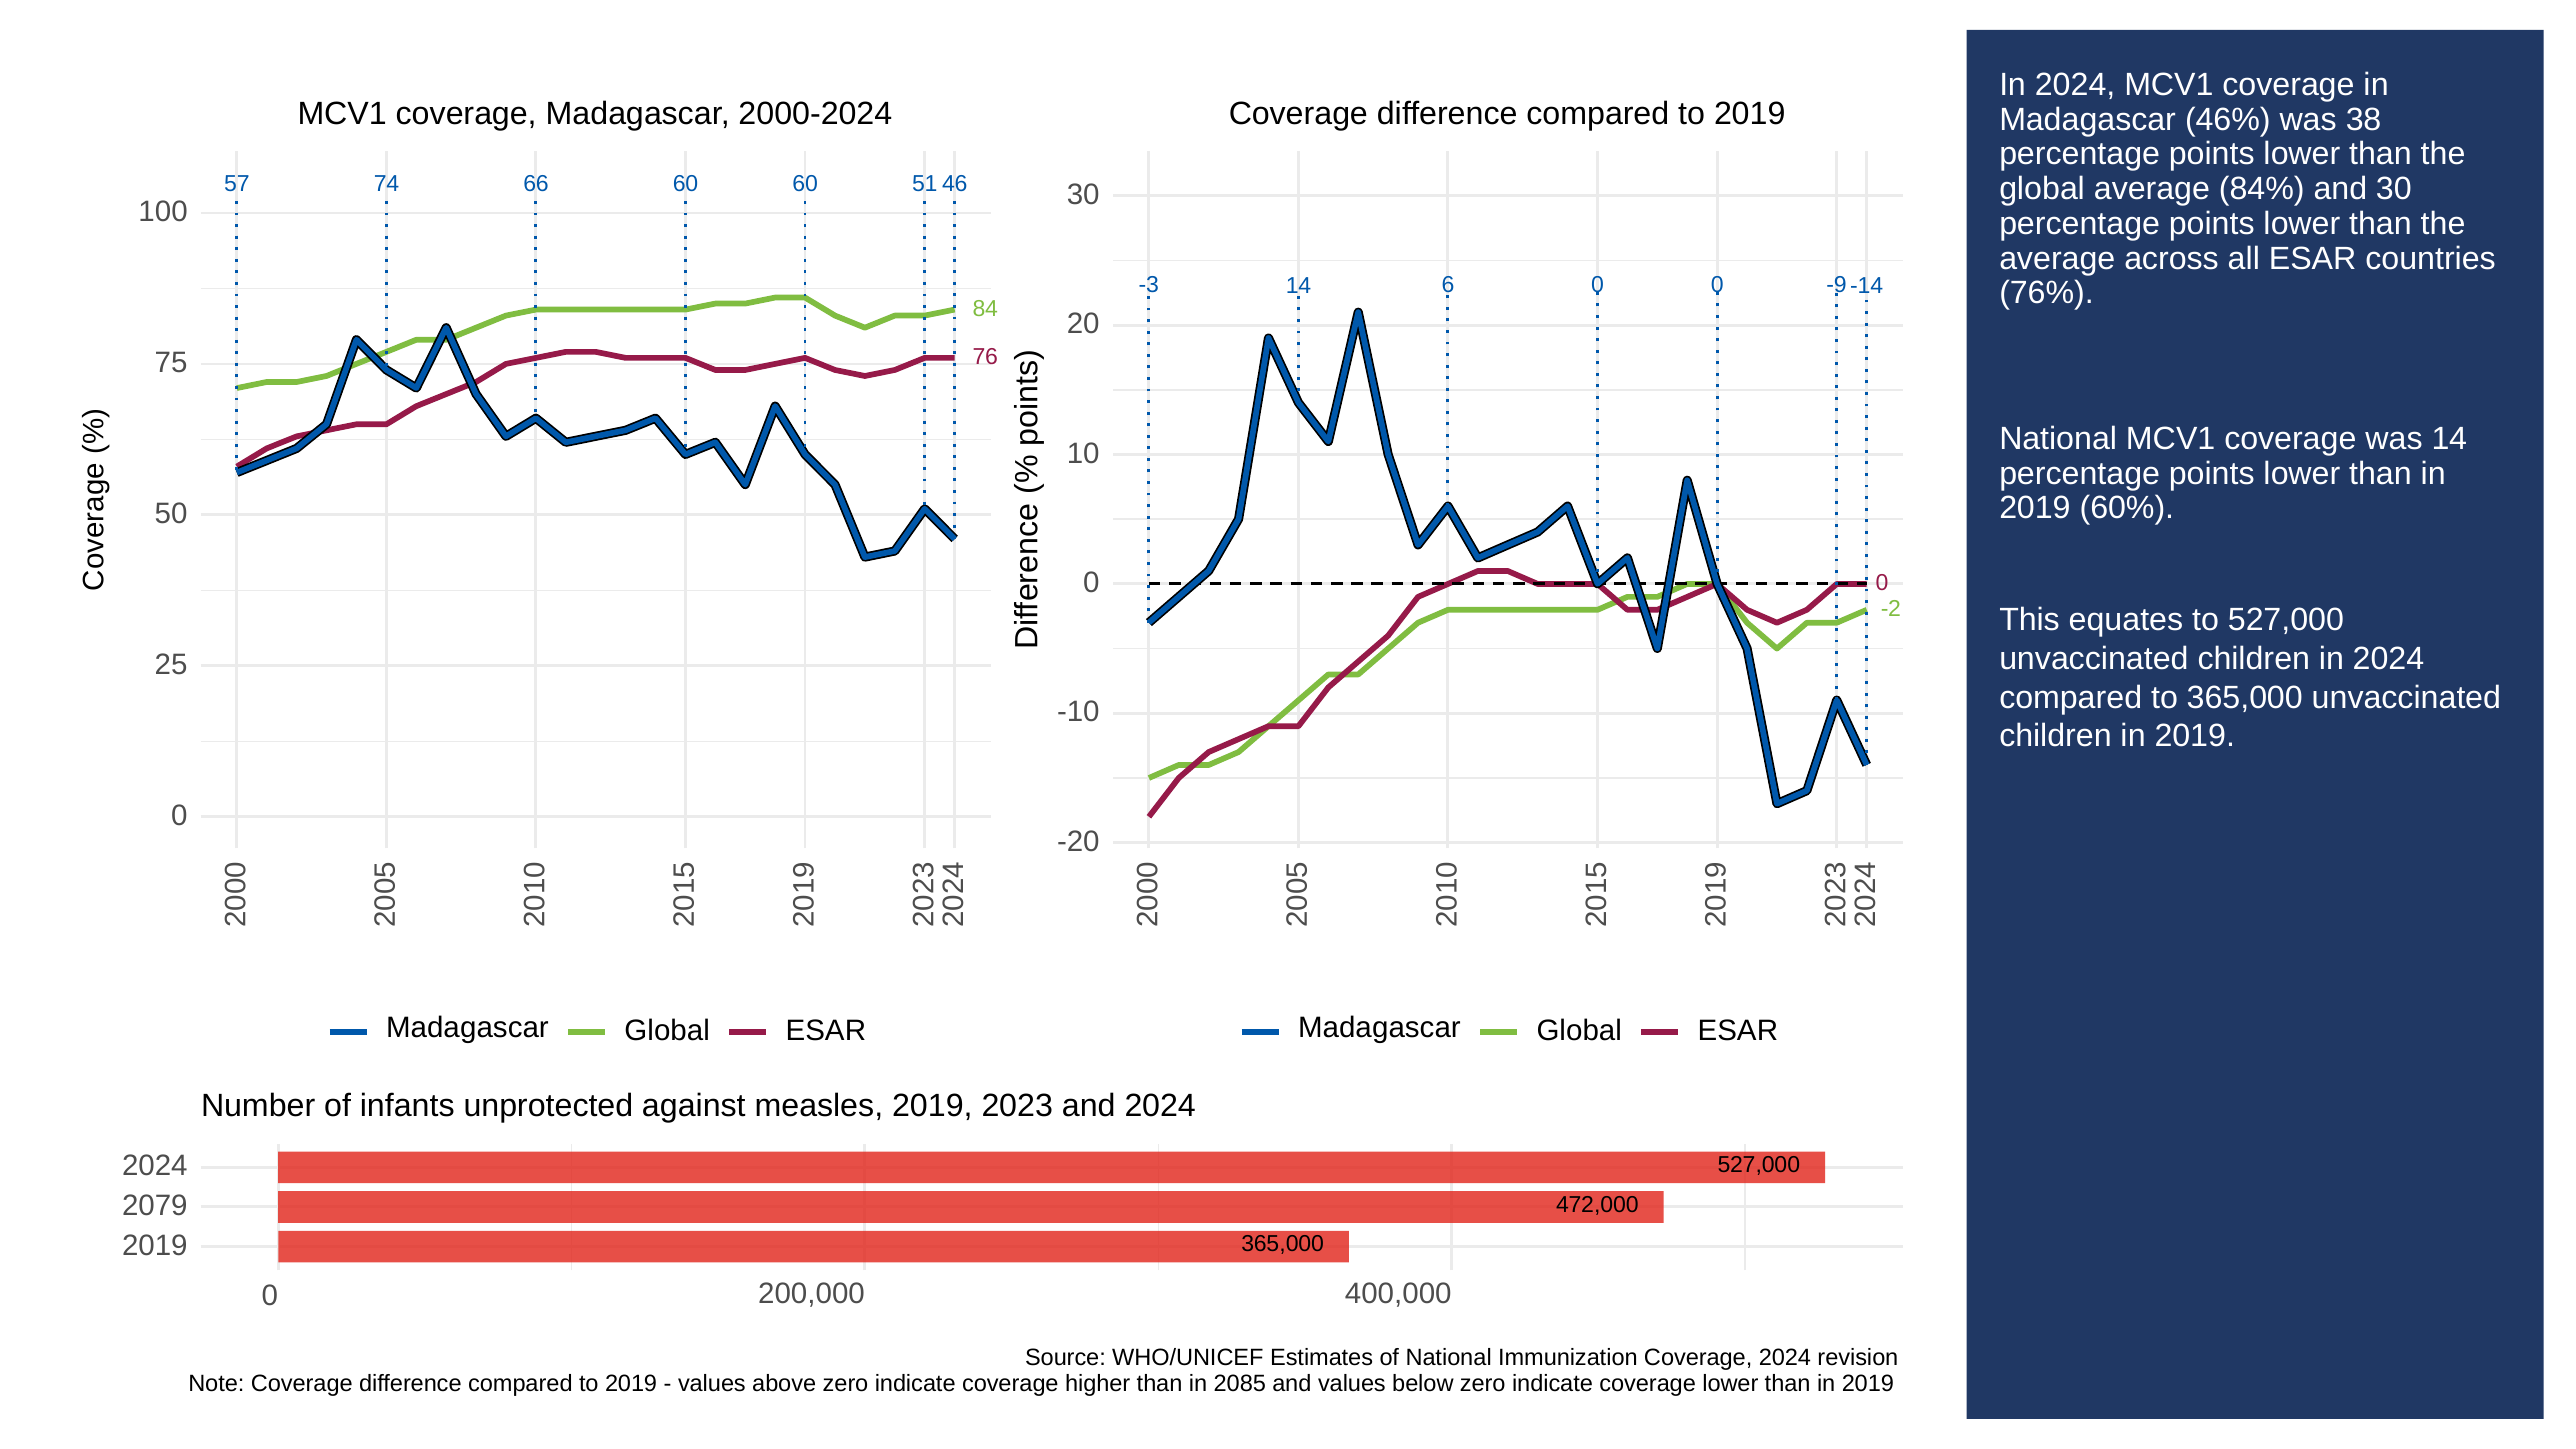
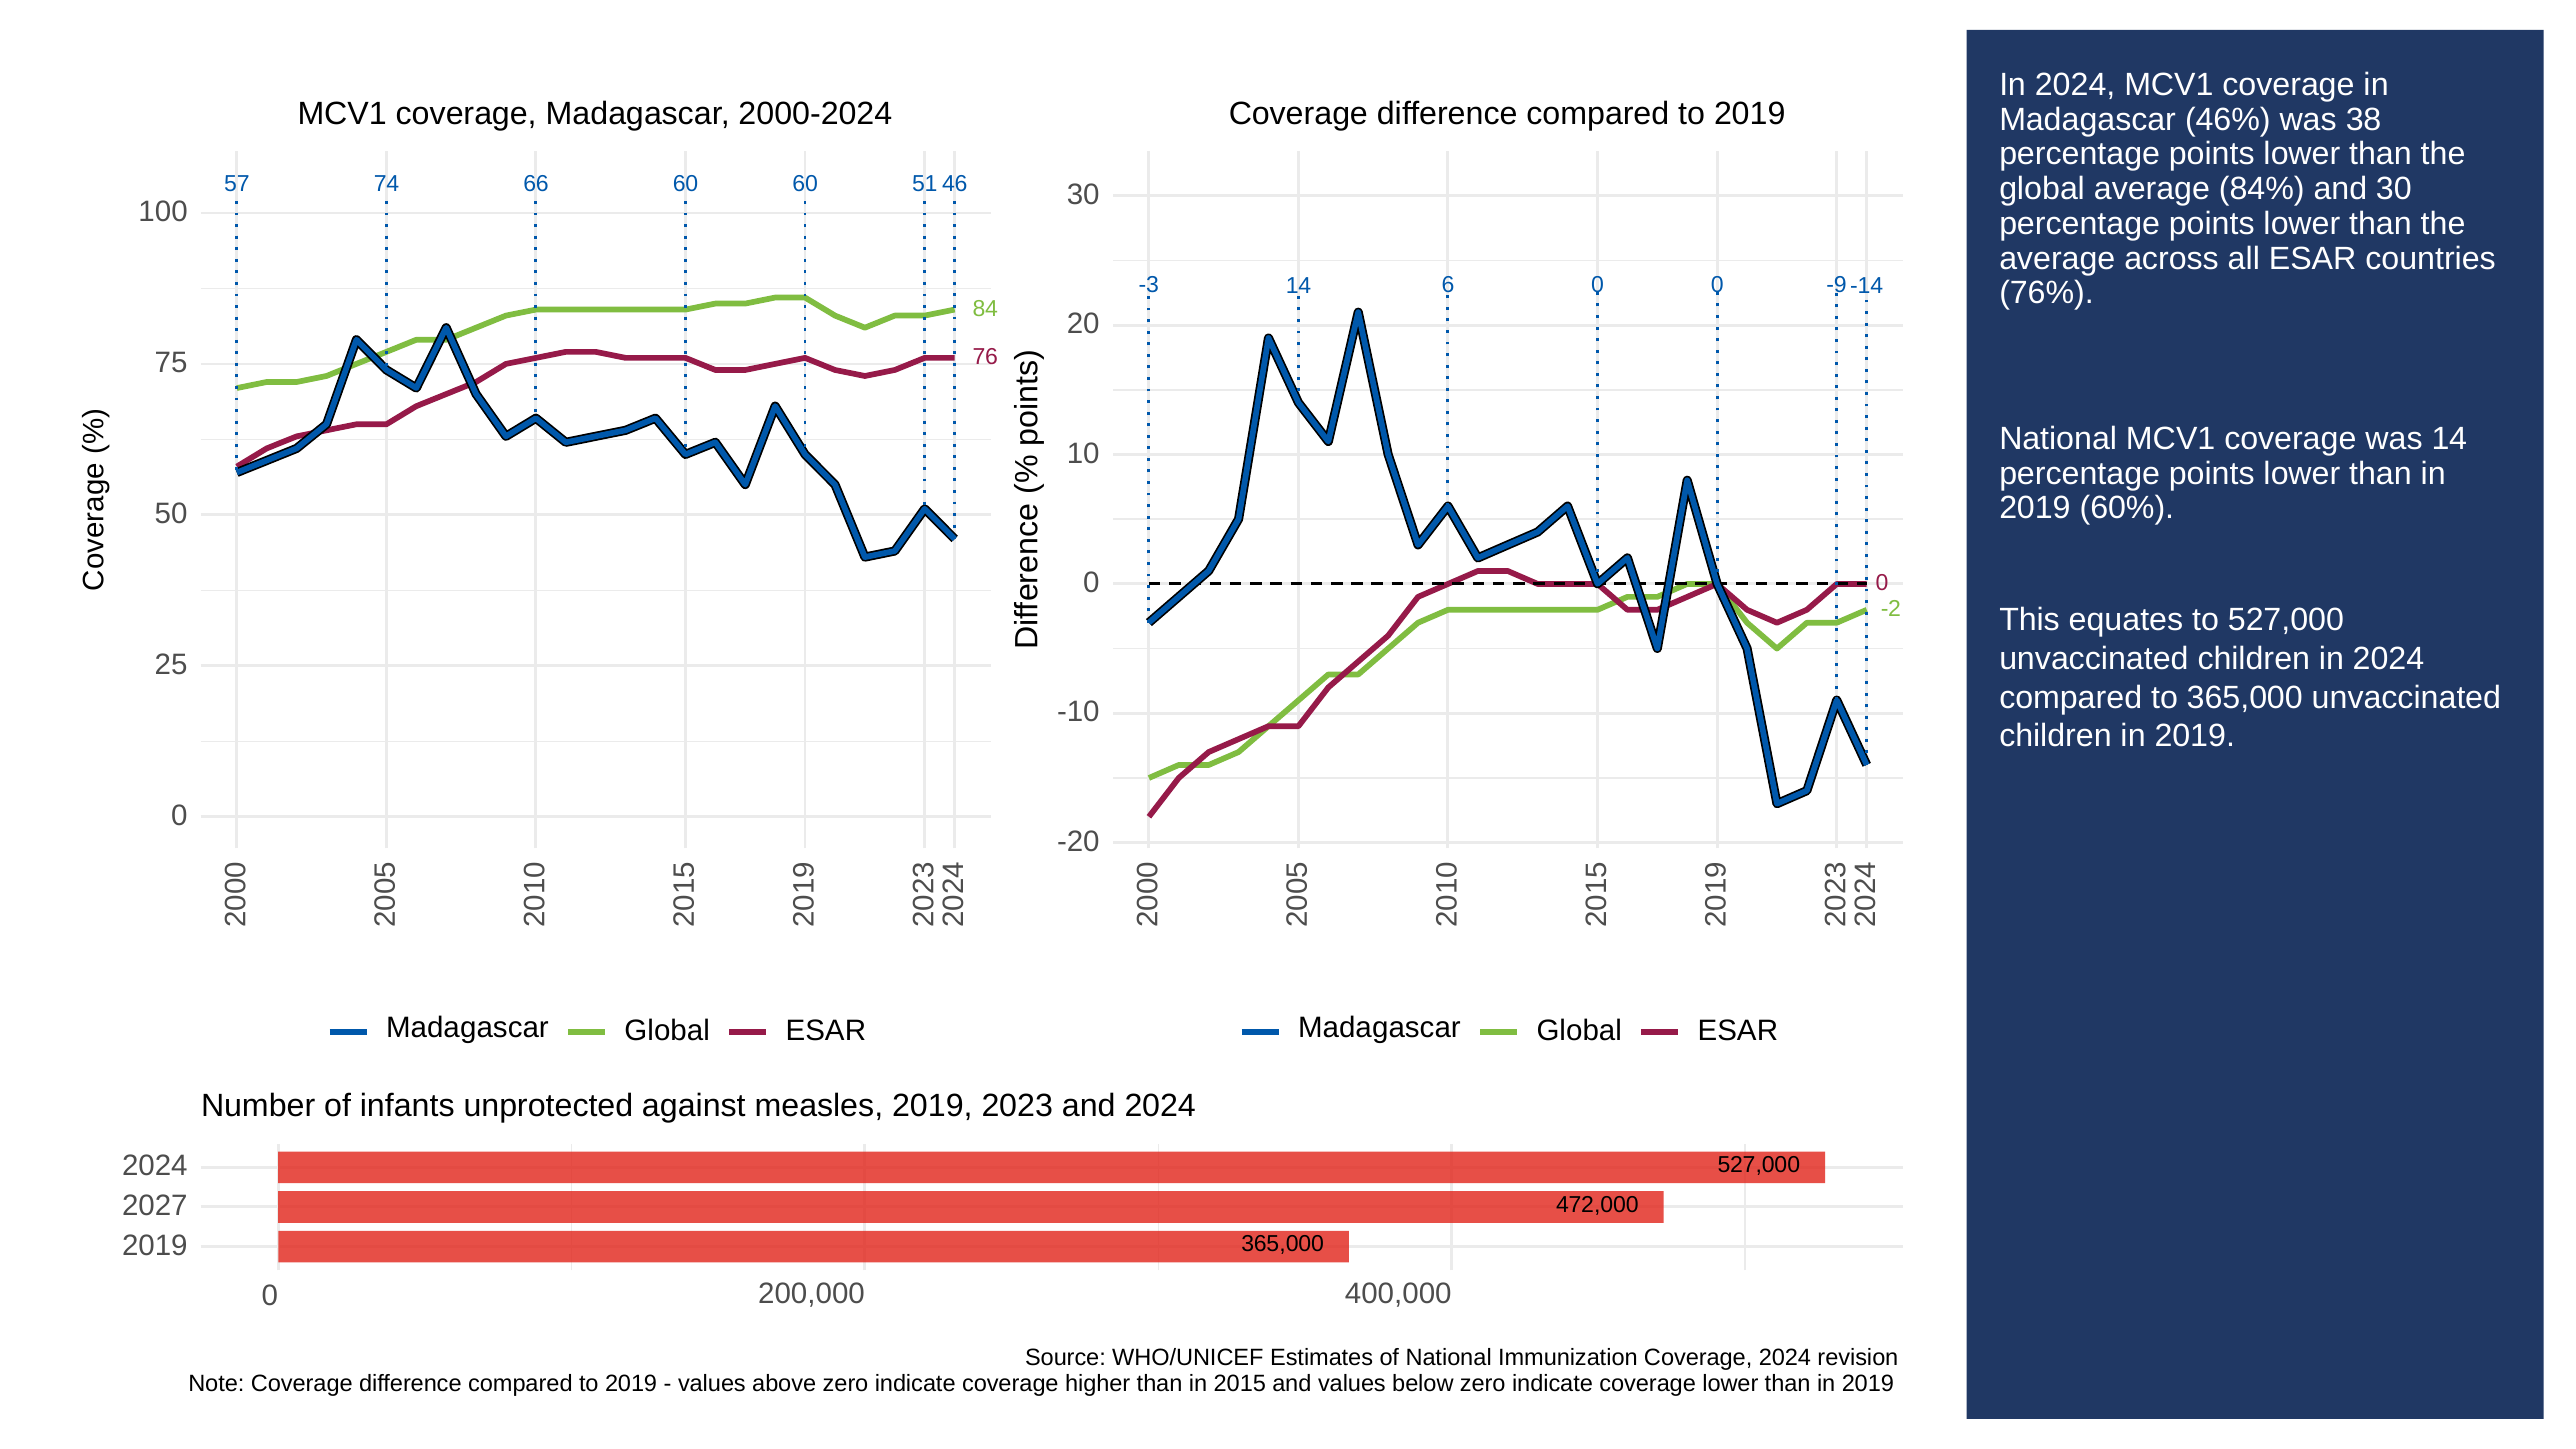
2079: 2079 -> 2027 (155, 1206)
2085: 2085 -> 2015 (1240, 1383)
